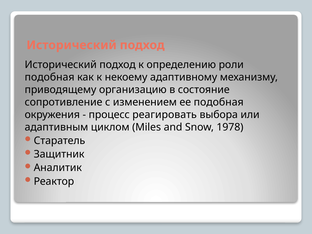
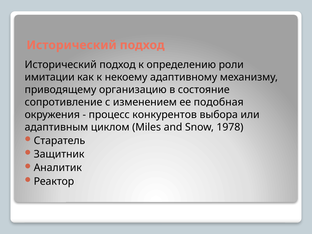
подобная: подобная -> имитации (50, 77)
реагировать: реагировать -> конкурентов (165, 115)
